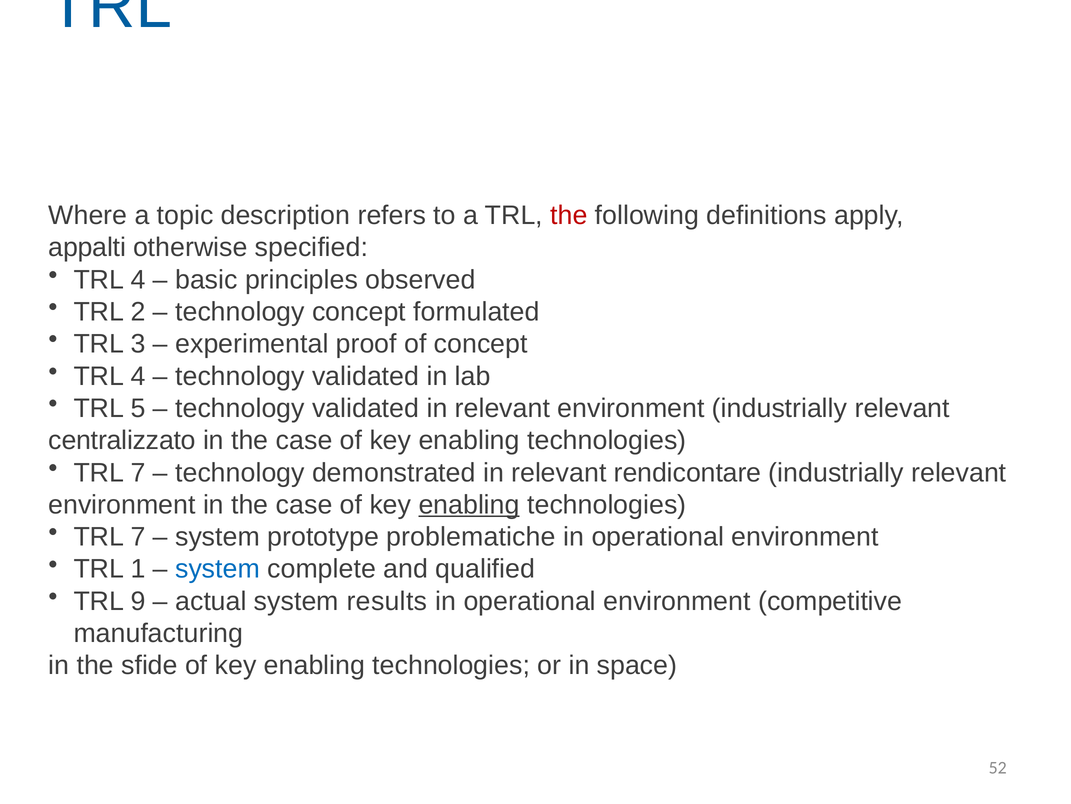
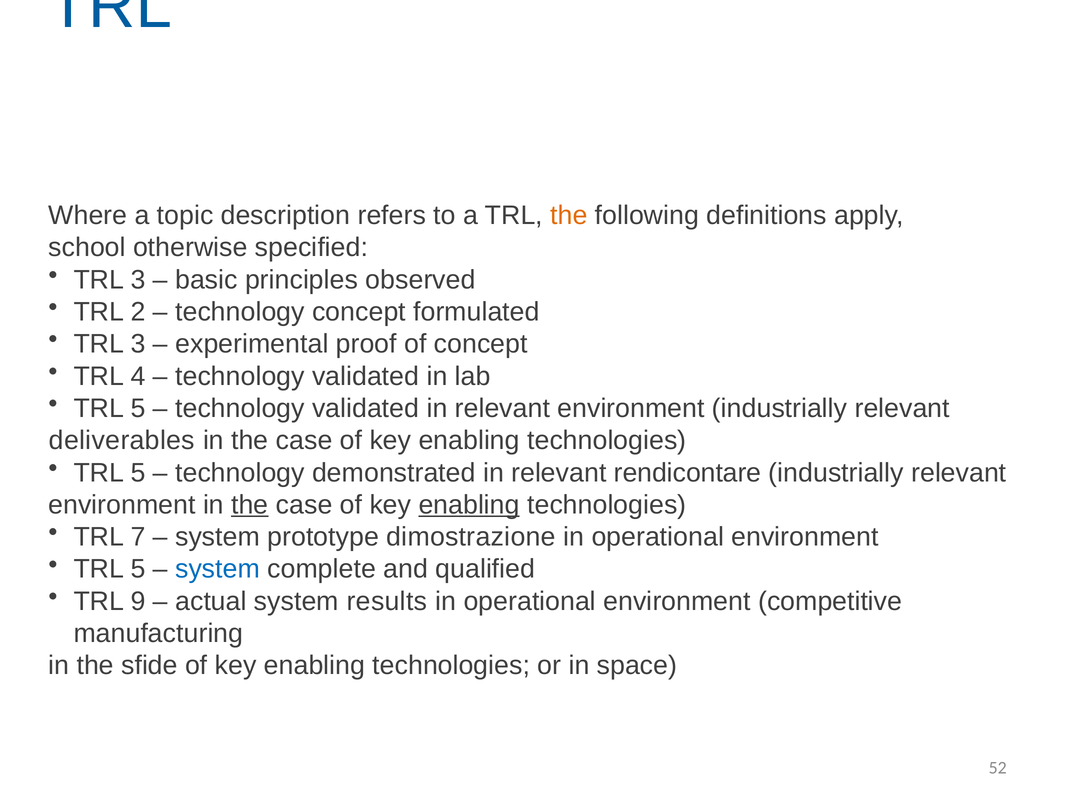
the colour: red -> orange (569, 215)
appalti: appalti -> school (87, 247)
4: 4 -> 3 (138, 279)
centralizzato: centralizzato -> deliverables (122, 440)
7: 7 -> 5 (138, 472)
the underline: none -> present (250, 504)
problematiche: problematiche -> dimostrazione (471, 536)
1: 1 -> 5 (138, 569)
